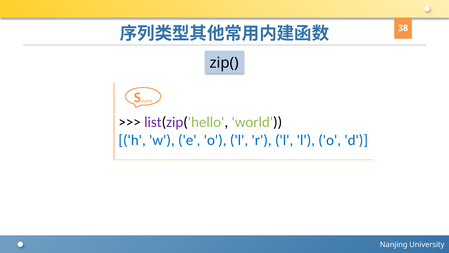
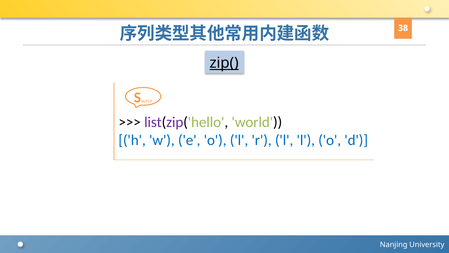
zip( underline: none -> present (224, 63)
